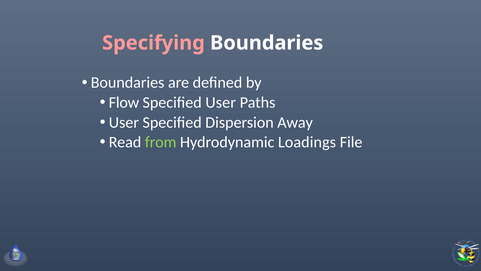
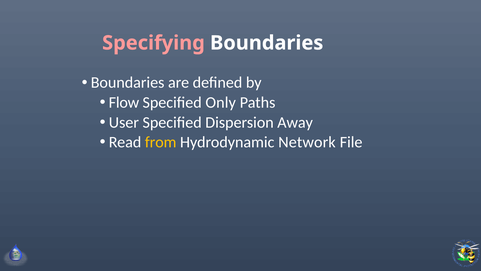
Specified User: User -> Only (221, 102)
from colour: light green -> yellow (161, 142)
Loadings: Loadings -> Network (307, 142)
